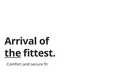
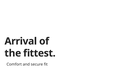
the underline: present -> none (13, 53)
